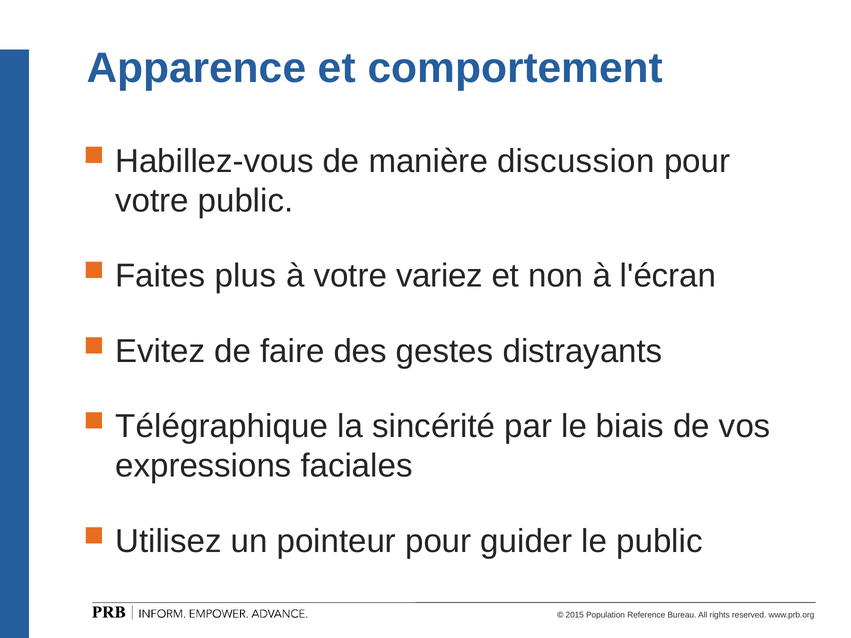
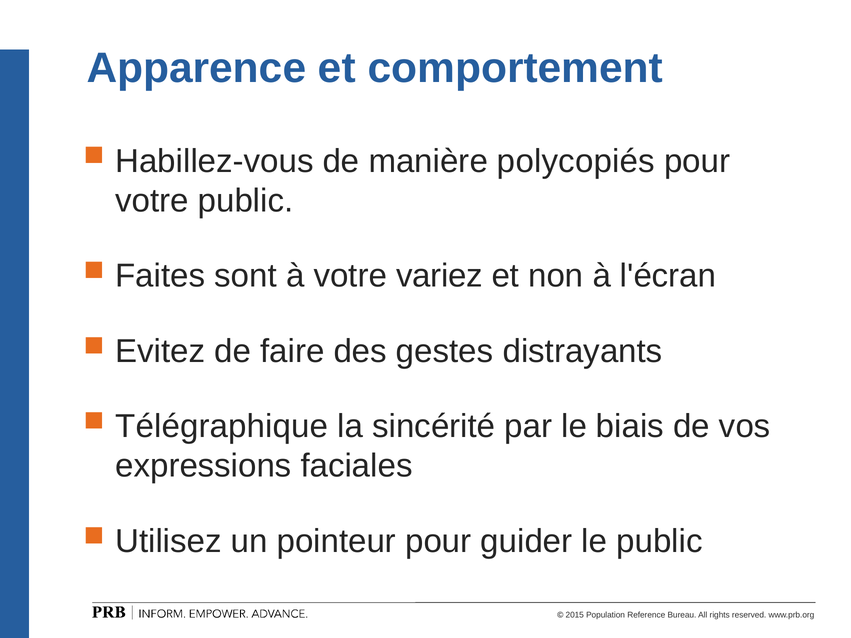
discussion: discussion -> polycopiés (576, 161)
plus: plus -> sont (246, 276)
